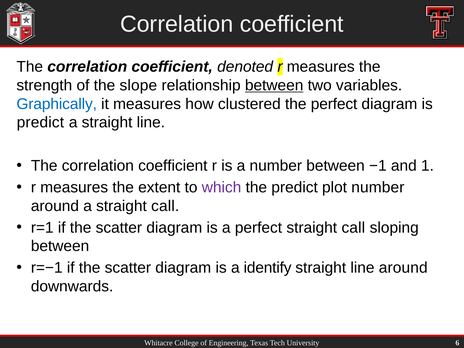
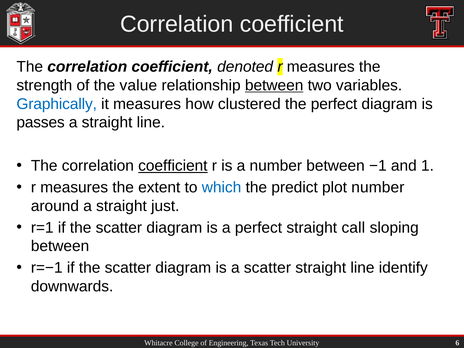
slope: slope -> value (138, 85)
predict: predict -> passes (41, 122)
coefficient underline: none -> present (173, 166)
which colour: purple -> blue (222, 187)
a straight call: call -> just (165, 206)
a identify: identify -> scatter (267, 268)
line around: around -> identify (403, 268)
